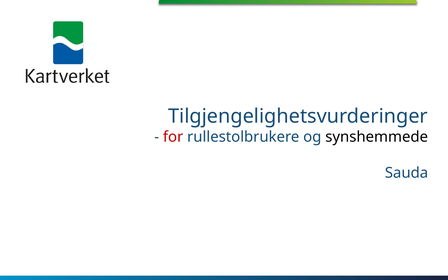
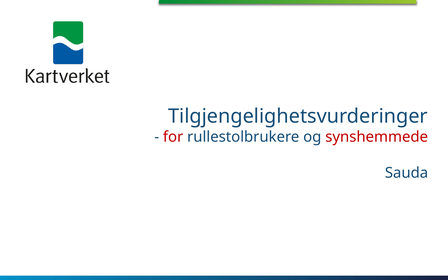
synshemmede colour: black -> red (377, 137)
